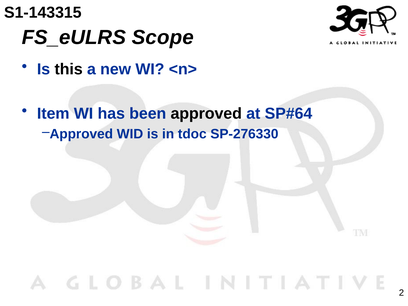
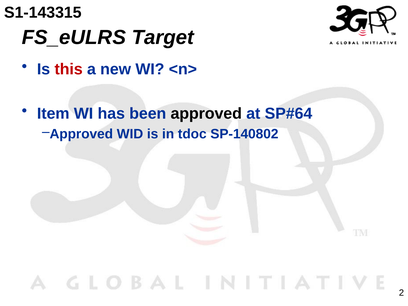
Scope: Scope -> Target (163, 37)
this colour: black -> red (69, 69)
SP-276330: SP-276330 -> SP-140802 (244, 134)
